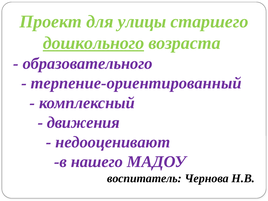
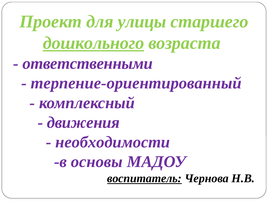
образовательного: образовательного -> ответственными (88, 64)
недооценивают: недооценивают -> необходимости (113, 142)
нашего: нашего -> основы (97, 162)
воспитатель underline: none -> present (144, 178)
